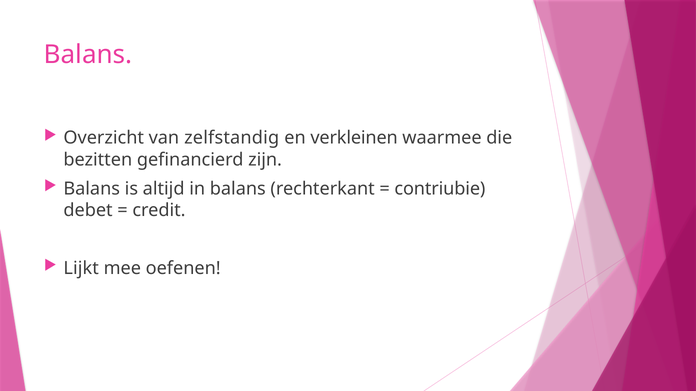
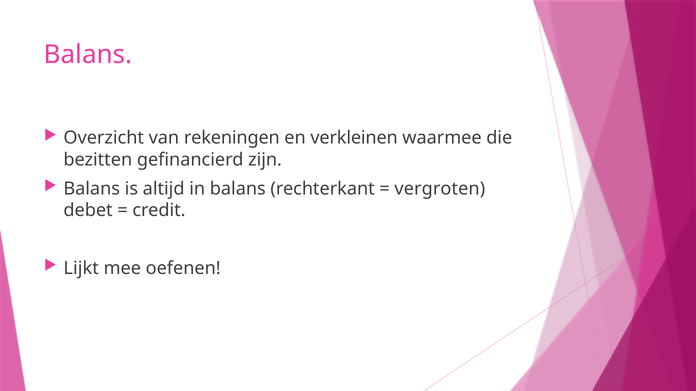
zelfstandig: zelfstandig -> rekeningen (232, 138)
contriubie: contriubie -> vergroten (440, 189)
